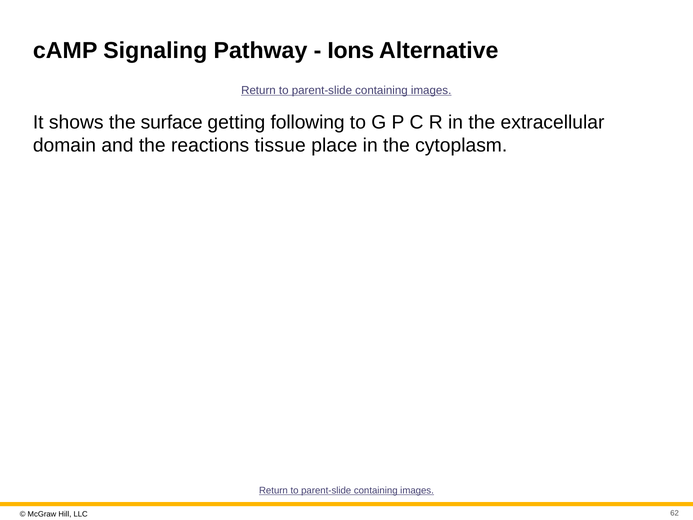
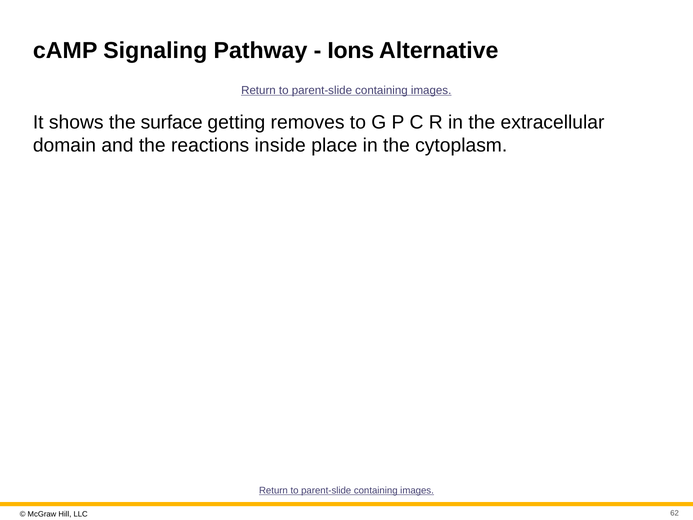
following: following -> removes (308, 122)
tissue: tissue -> inside (280, 145)
